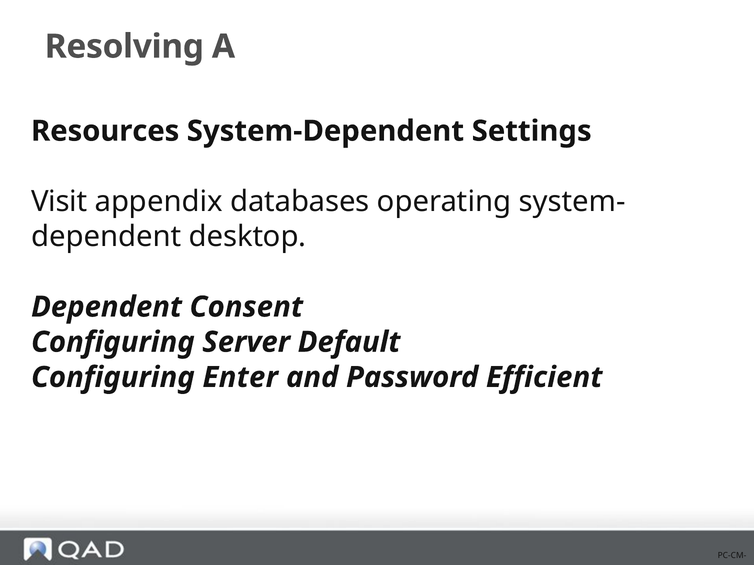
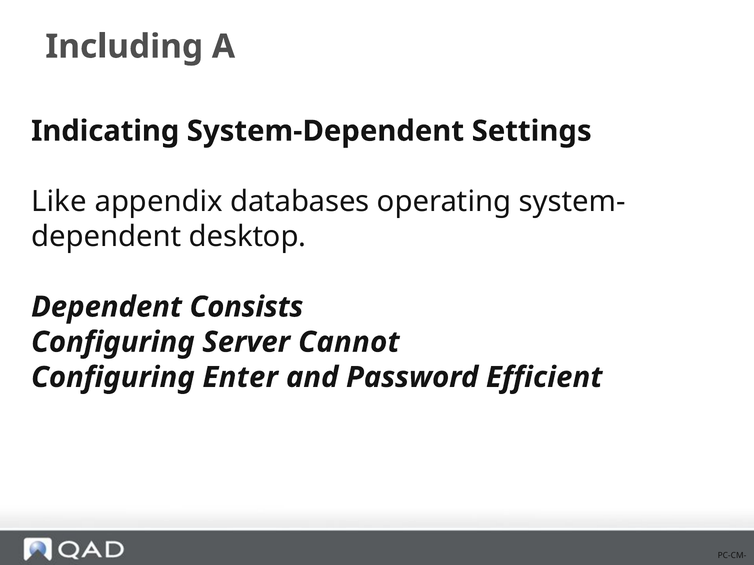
Resolving: Resolving -> Including (124, 47)
Resources: Resources -> Indicating (105, 131)
Visit: Visit -> Like (59, 202)
Consent: Consent -> Consists (246, 307)
Default: Default -> Cannot (349, 342)
